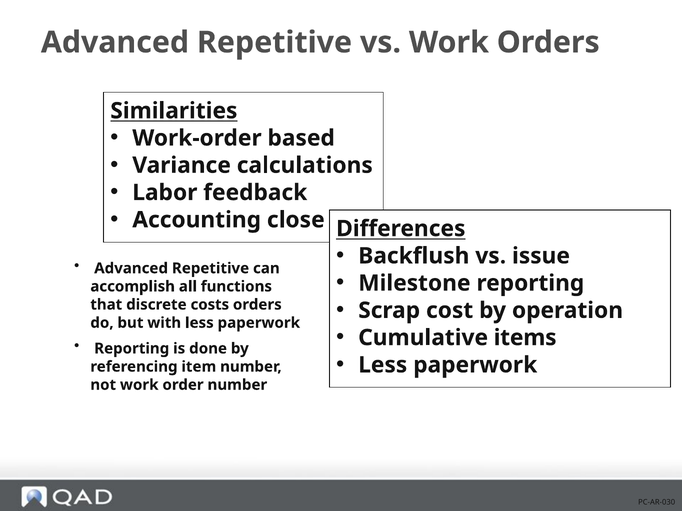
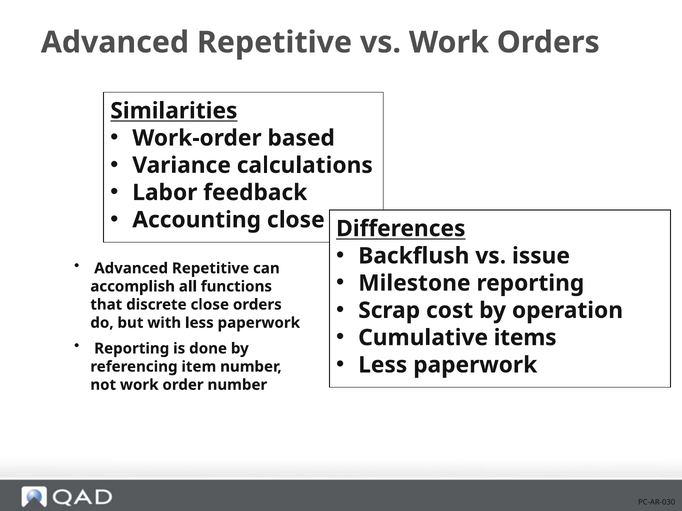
discrete costs: costs -> close (210, 305)
